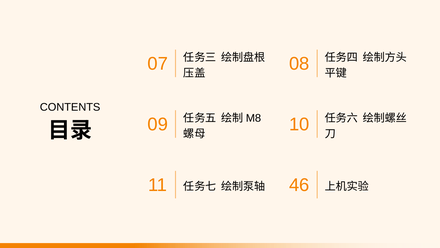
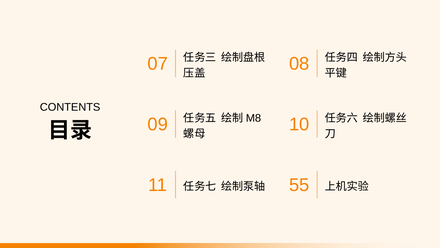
46: 46 -> 55 (299, 185)
